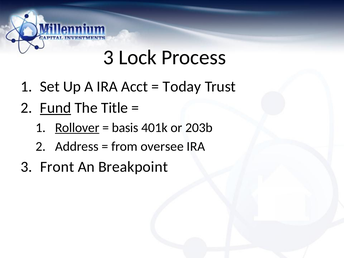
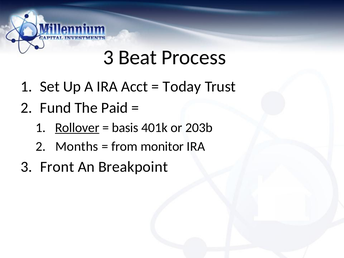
Lock: Lock -> Beat (138, 57)
Fund underline: present -> none (56, 108)
Title: Title -> Paid (115, 108)
Address: Address -> Months (77, 146)
oversee: oversee -> monitor (162, 146)
